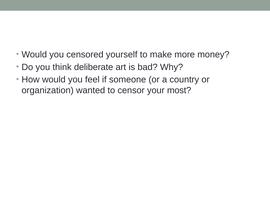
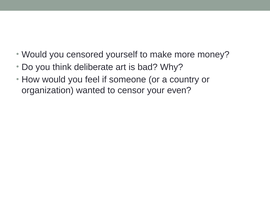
most: most -> even (179, 91)
